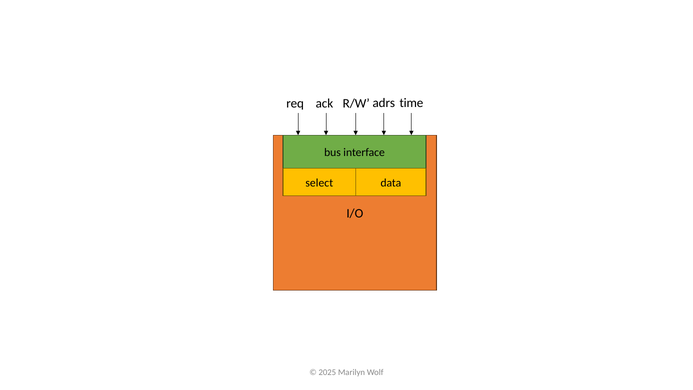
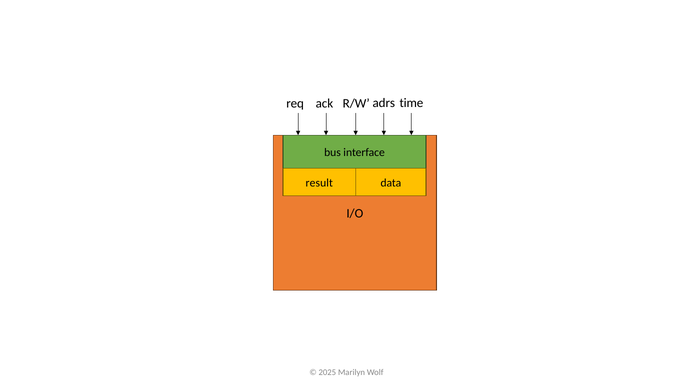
select: select -> result (319, 183)
